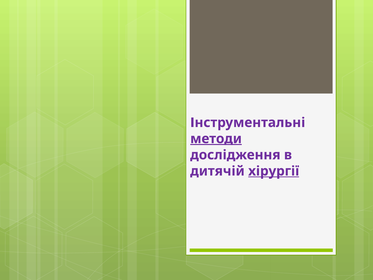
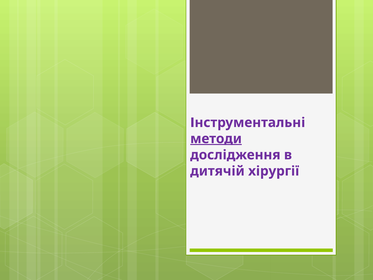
хірургії underline: present -> none (274, 171)
